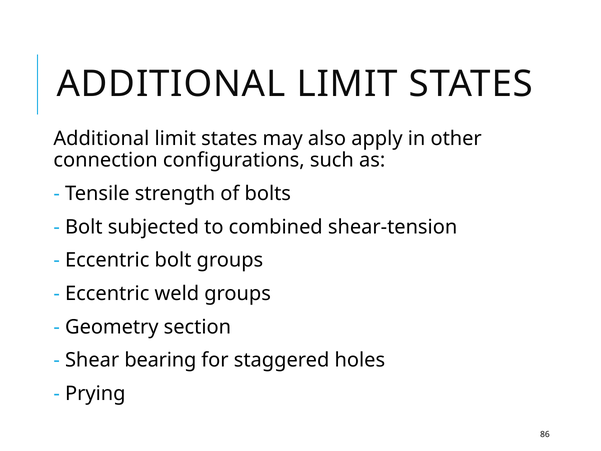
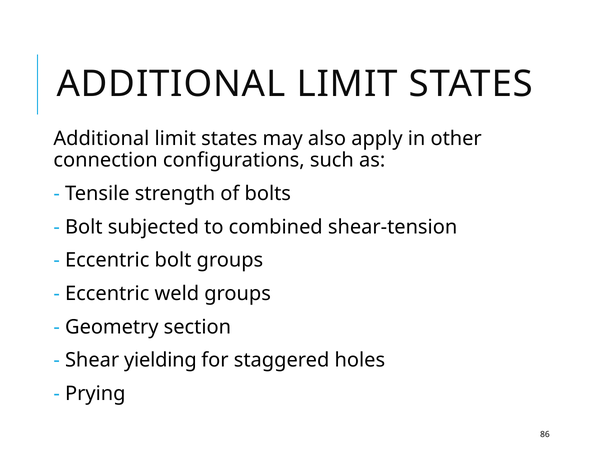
bearing: bearing -> yielding (160, 360)
